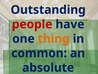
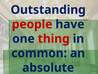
thing colour: orange -> red (54, 39)
